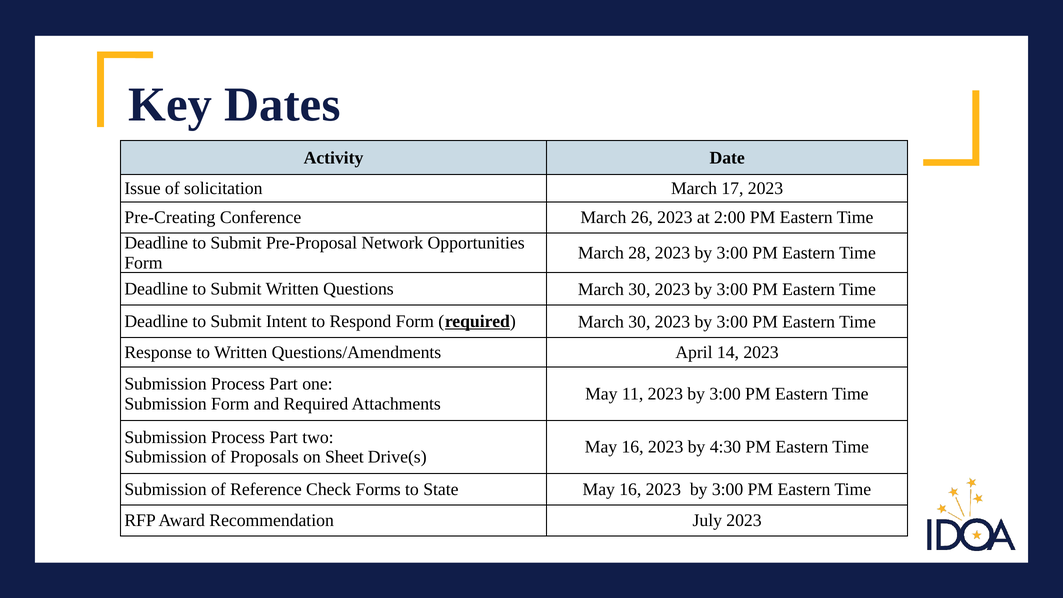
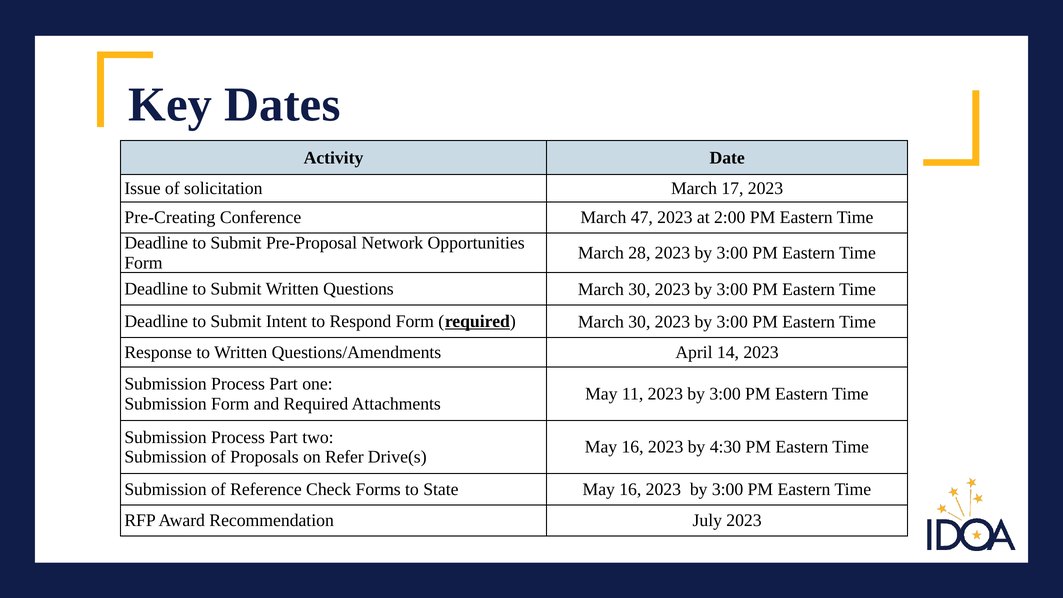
26: 26 -> 47 (642, 218)
Sheet: Sheet -> Refer (344, 457)
